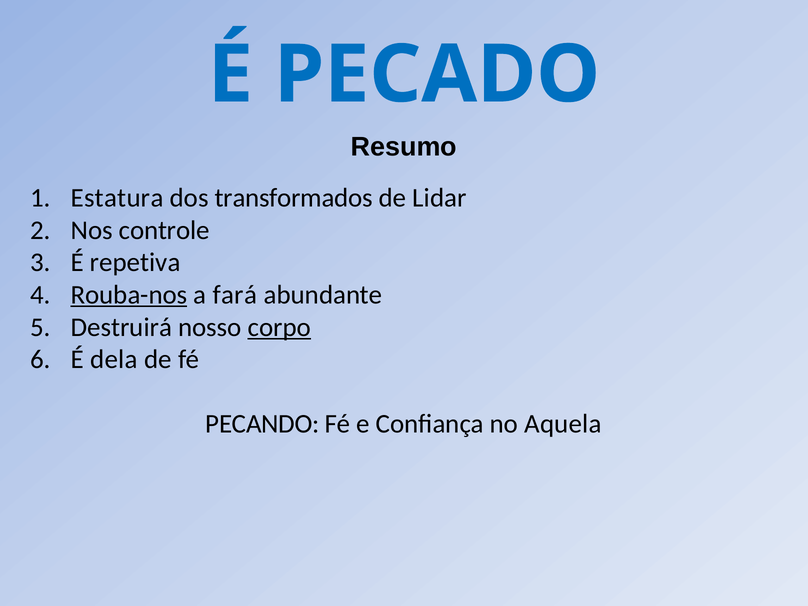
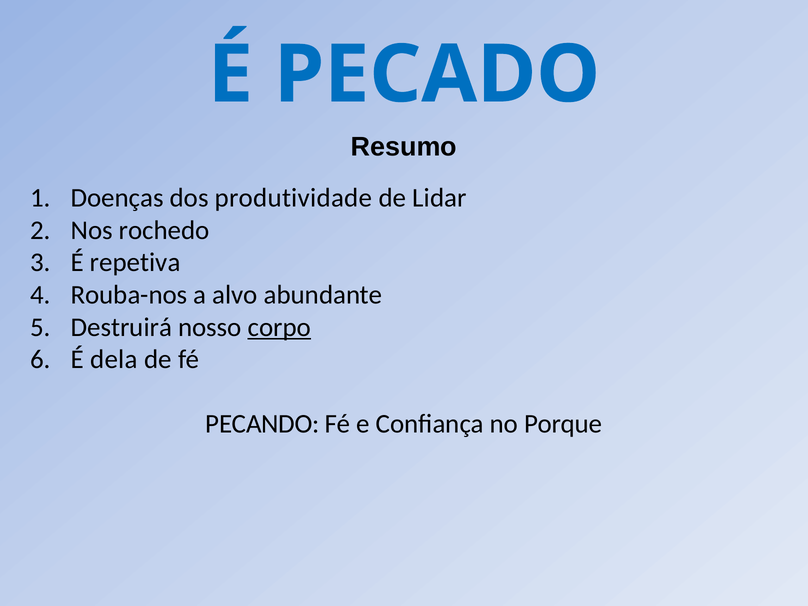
Estatura: Estatura -> Doenças (117, 198)
transformados: transformados -> produtividade (293, 198)
controle: controle -> rochedo (164, 230)
Rouba-nos underline: present -> none (129, 295)
fará: fará -> alvo (235, 295)
Aquela: Aquela -> Porque (563, 424)
